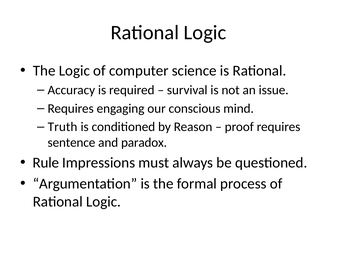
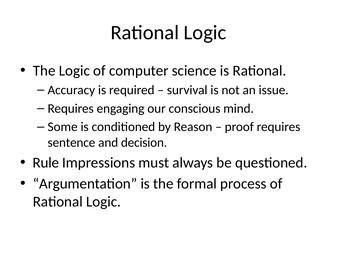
Truth: Truth -> Some (63, 127)
paradox: paradox -> decision (144, 143)
